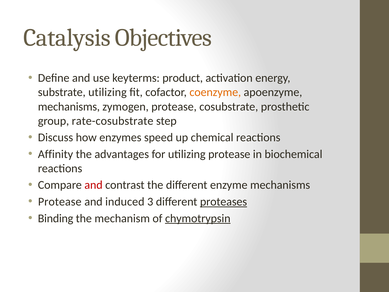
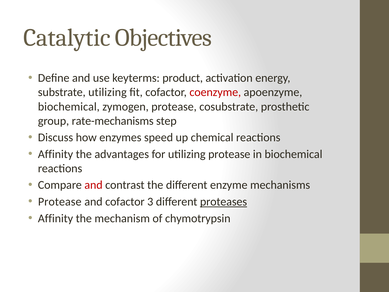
Catalysis: Catalysis -> Catalytic (67, 38)
coenzyme colour: orange -> red (215, 92)
mechanisms: mechanisms -> biochemical (69, 106)
rate-cosubstrate: rate-cosubstrate -> rate-mechanisms (113, 121)
and induced: induced -> cofactor (125, 202)
Binding: Binding -> Affinity (56, 218)
chymotrypsin underline: present -> none (198, 218)
